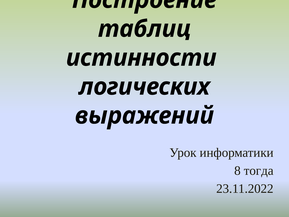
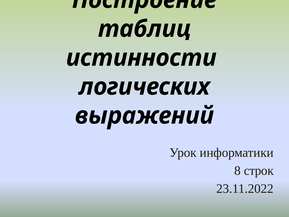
тогда: тогда -> строк (259, 171)
